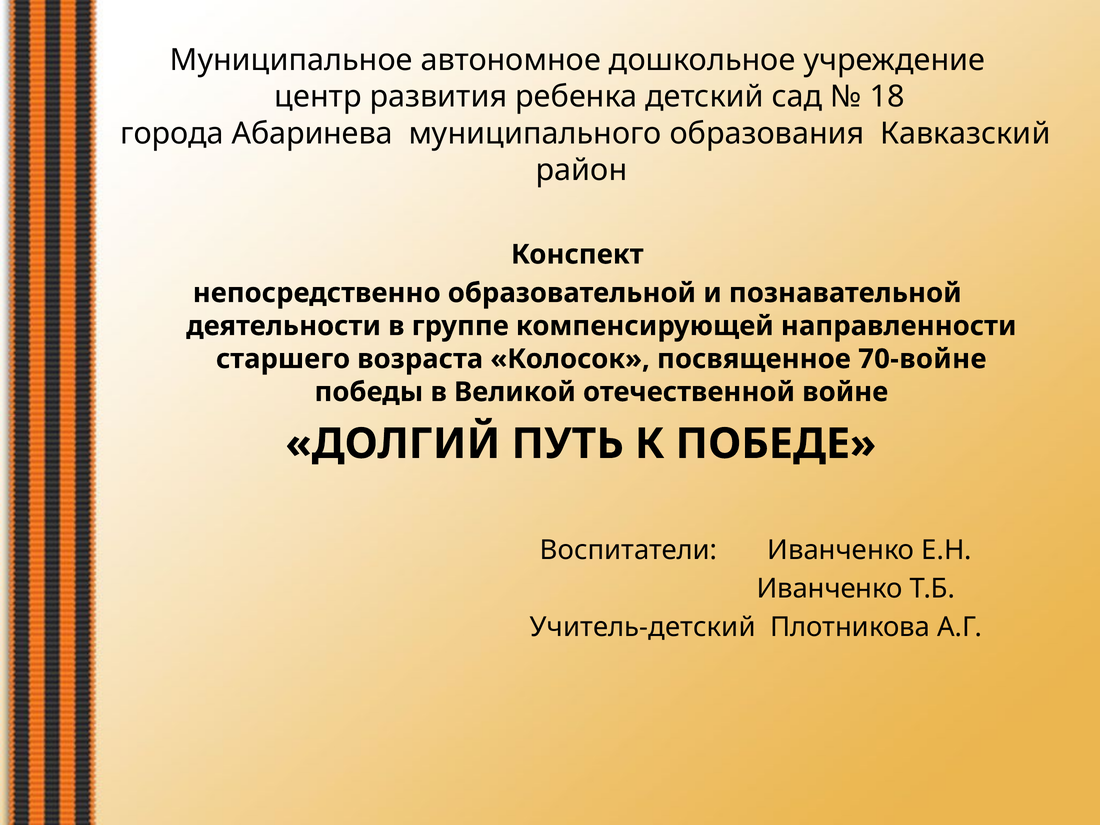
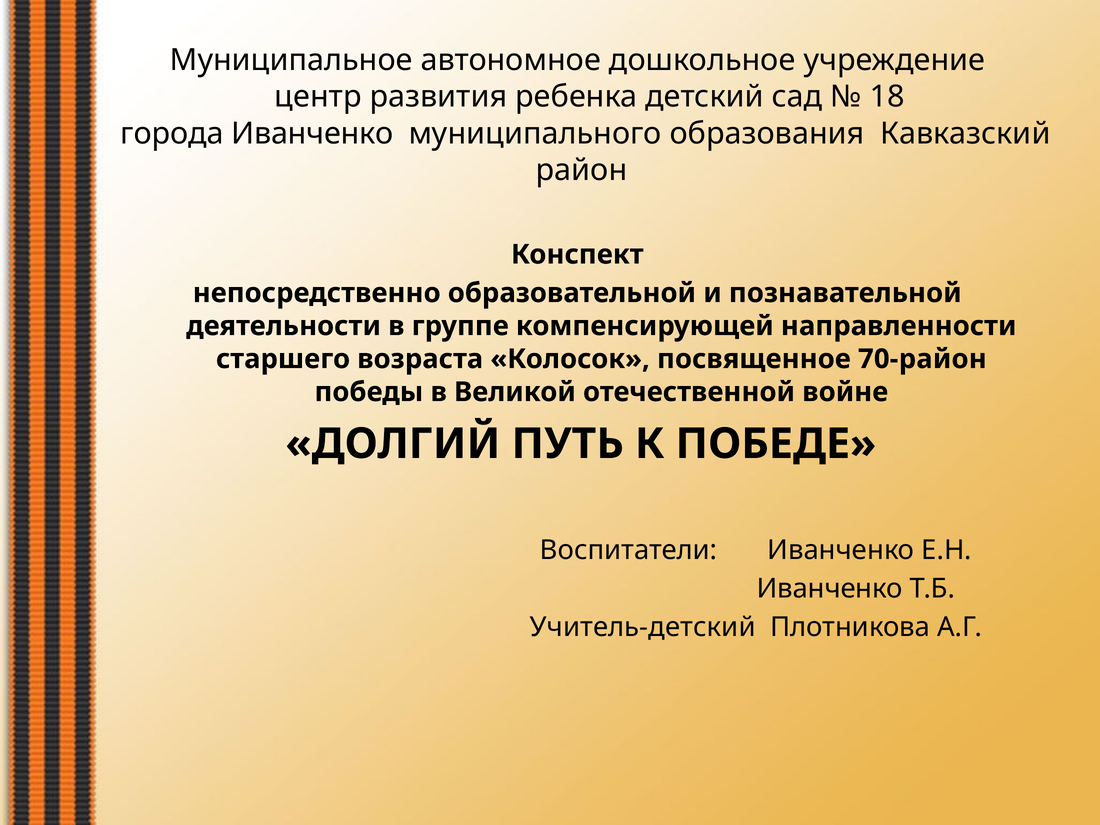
города Абаринева: Абаринева -> Иванченко (312, 134)
70-войне: 70-войне -> 70-район (922, 359)
